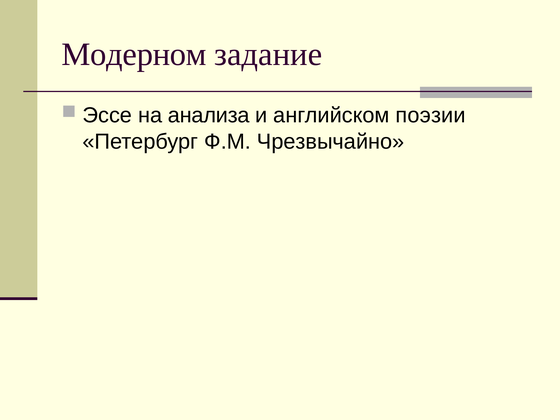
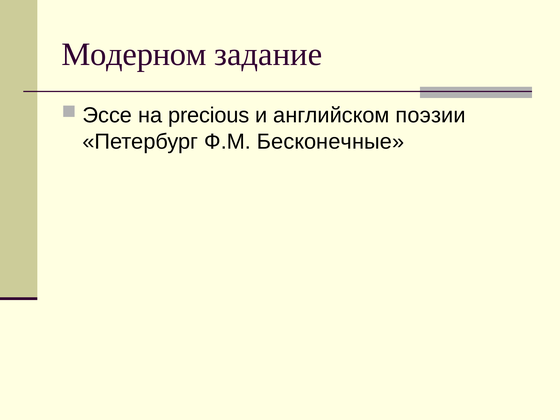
анализа: анализа -> precious (209, 115)
Чрезвычайно: Чрезвычайно -> Бесконечные (331, 142)
